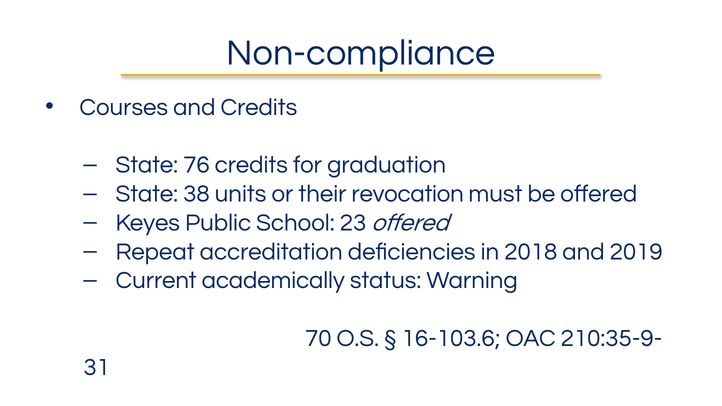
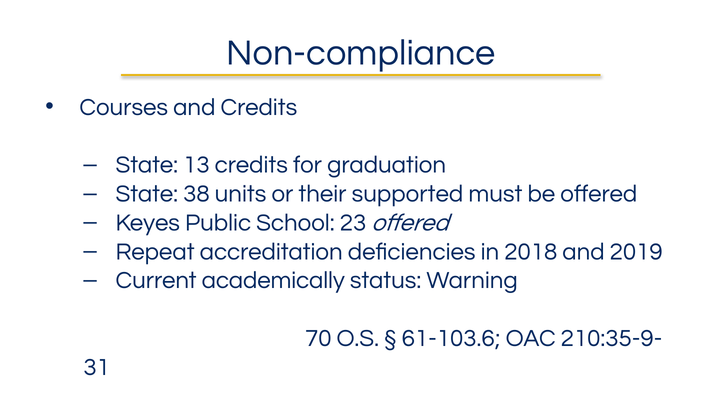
76: 76 -> 13 (196, 165)
revocation: revocation -> supported (407, 194)
16-103.6: 16-103.6 -> 61-103.6 (451, 338)
